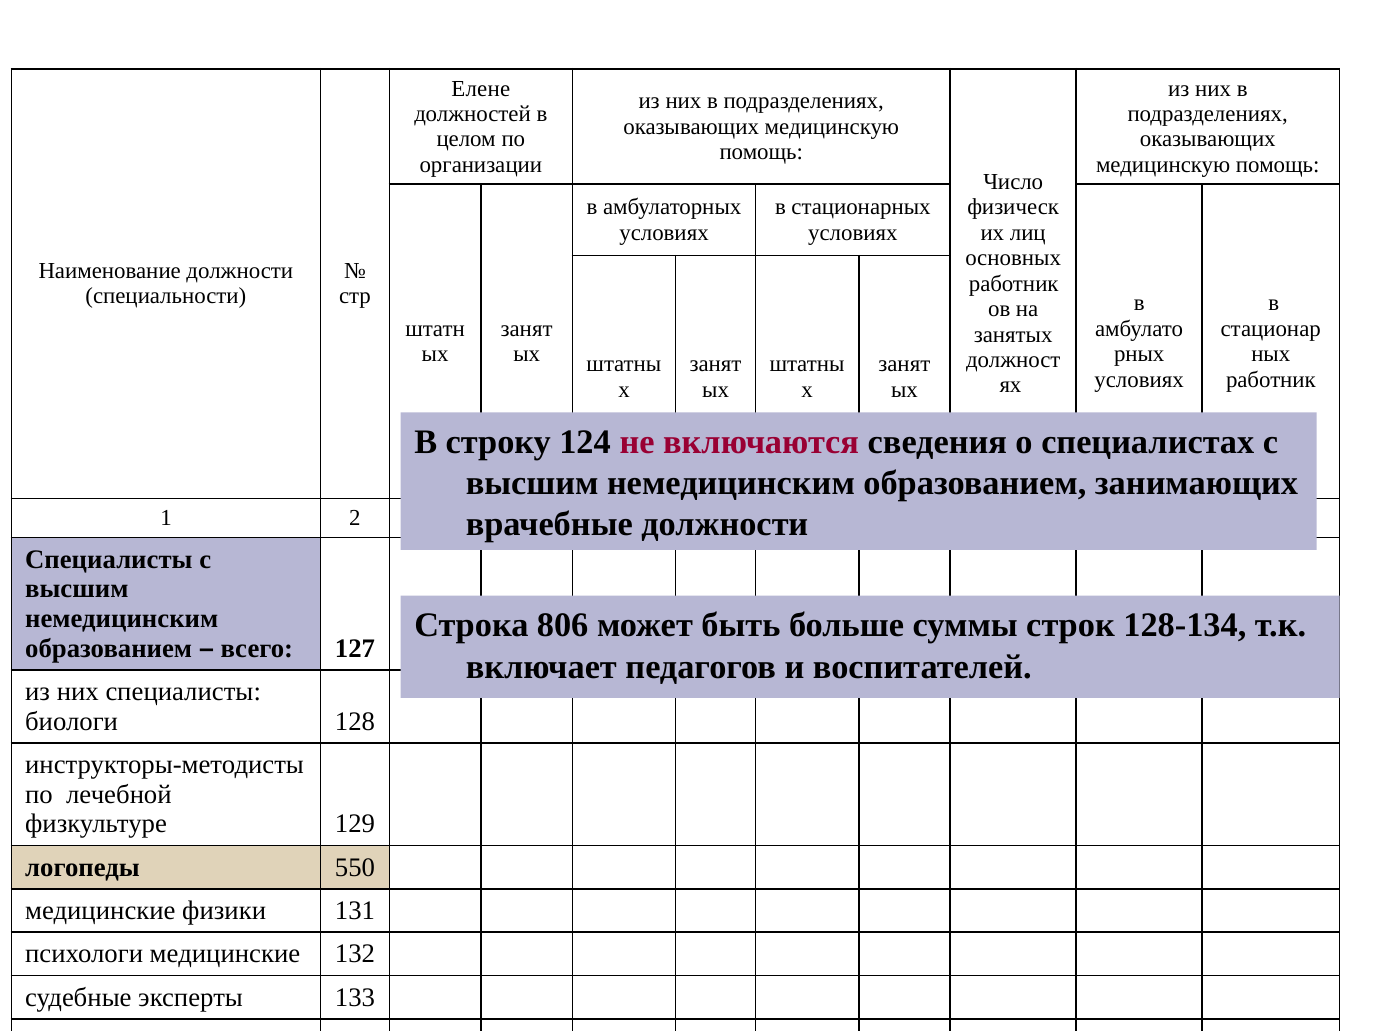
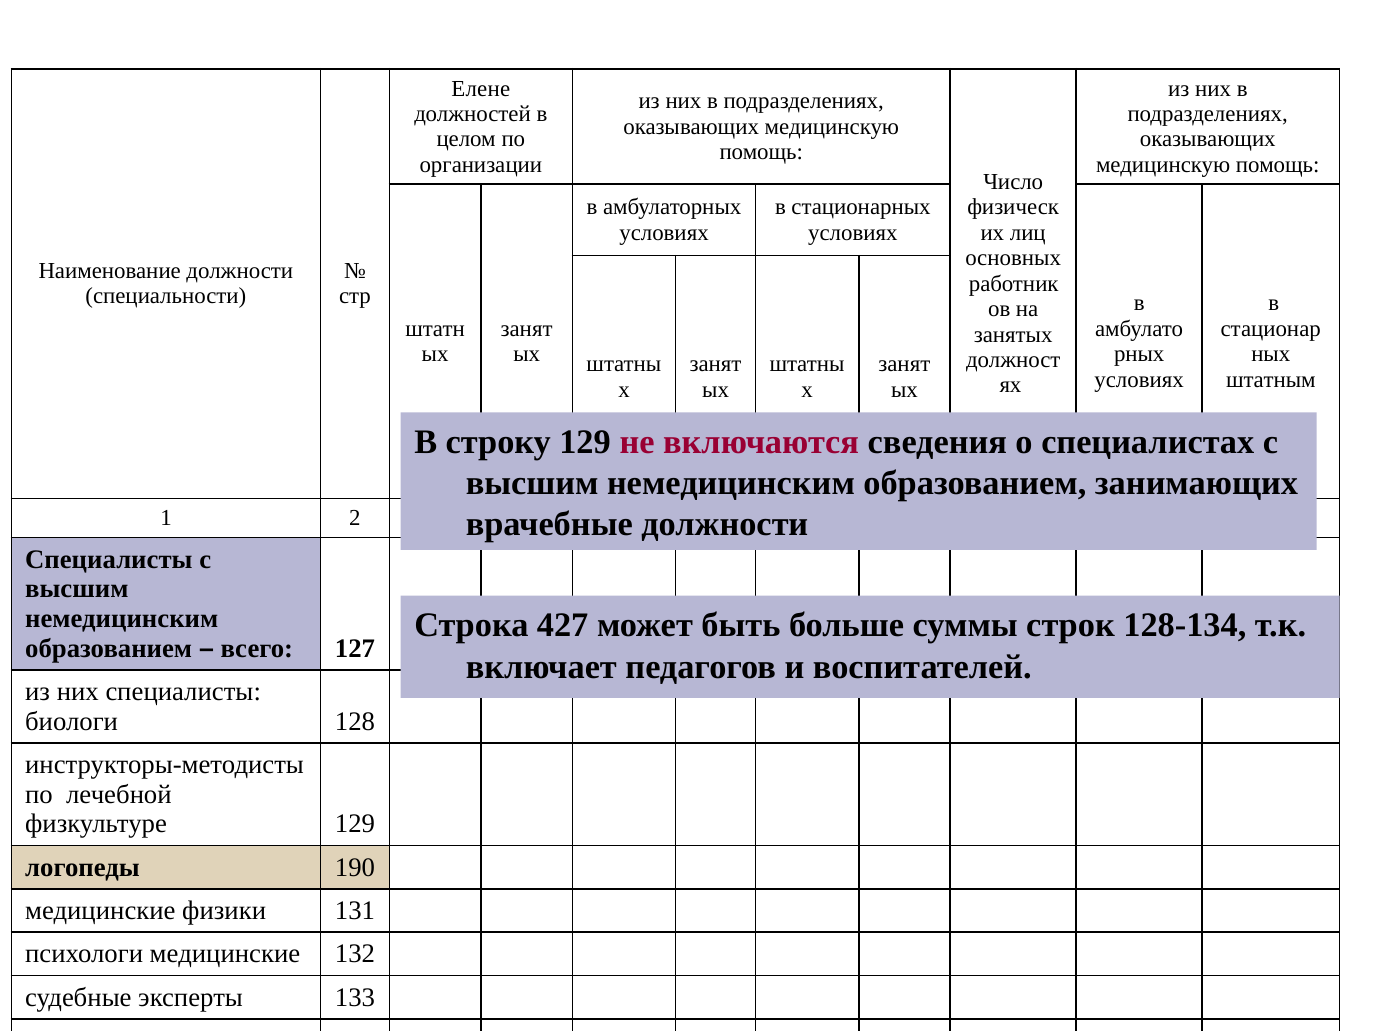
работник: работник -> штатным (1271, 379)
строку 124: 124 -> 129 (585, 442)
806: 806 -> 427 (563, 625)
550: 550 -> 190 (355, 867)
